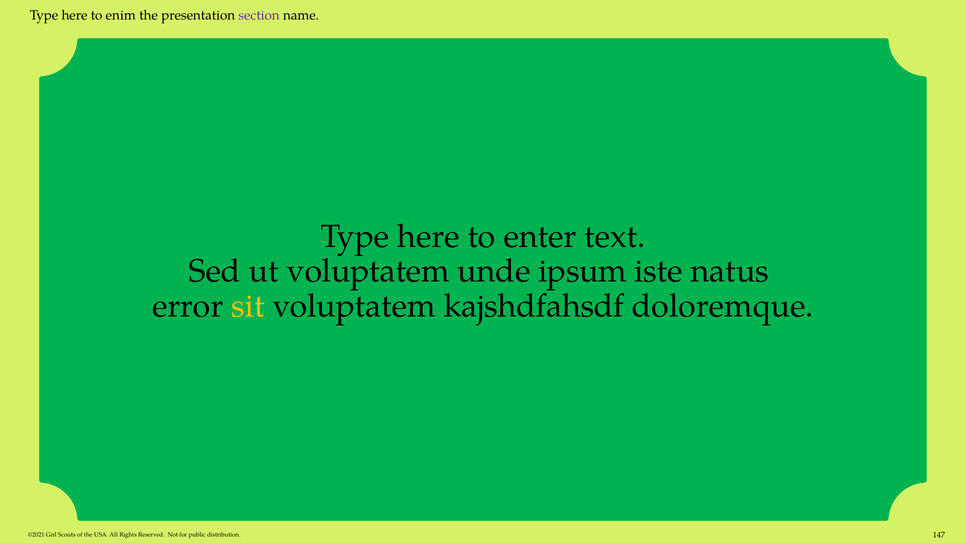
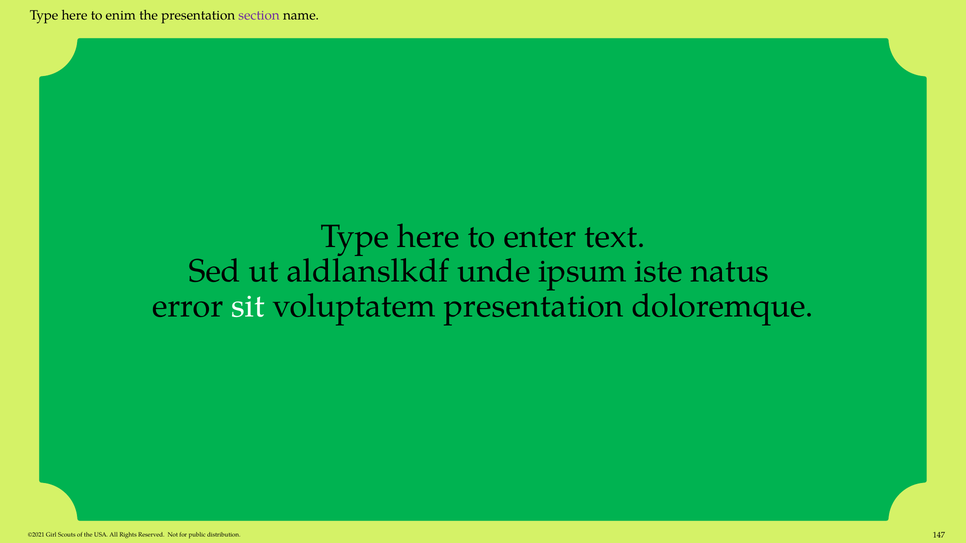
ut voluptatem: voluptatem -> aldlanslkdf (368, 271)
sit colour: yellow -> white (248, 306)
voluptatem kajshdfahsdf: kajshdfahsdf -> presentation (534, 306)
